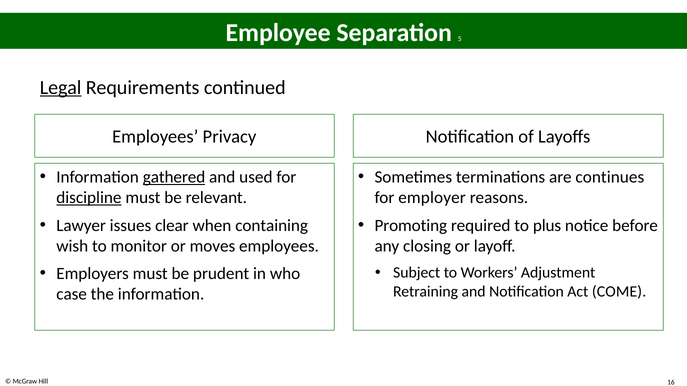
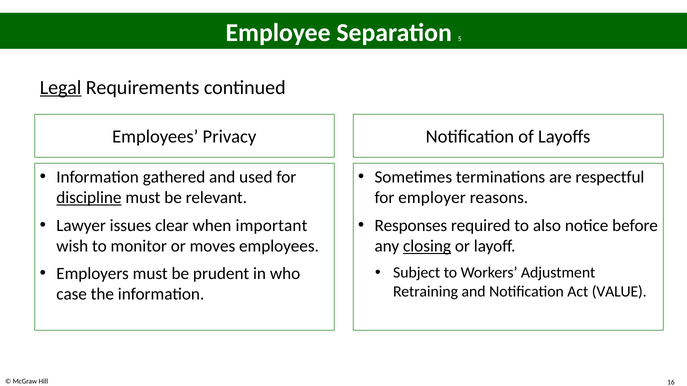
gathered underline: present -> none (174, 177)
continues: continues -> respectful (610, 177)
containing: containing -> important (272, 226)
Promoting: Promoting -> Responses (411, 226)
plus: plus -> also (547, 226)
closing underline: none -> present (427, 246)
COME: COME -> VALUE (619, 292)
